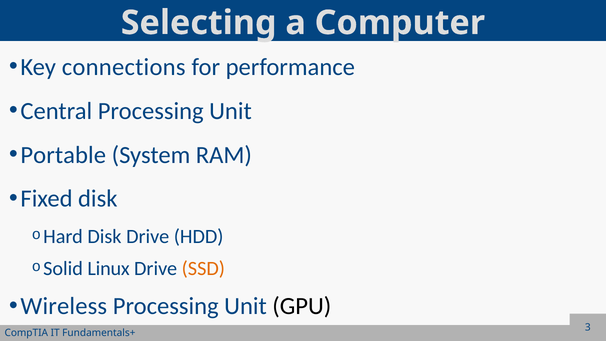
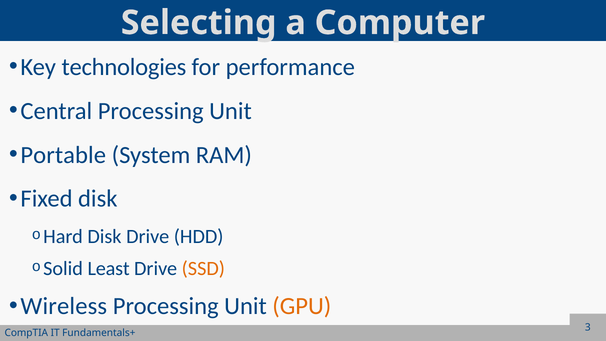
connections: connections -> technologies (124, 67)
Linux: Linux -> Least (109, 269)
GPU colour: black -> orange (302, 306)
